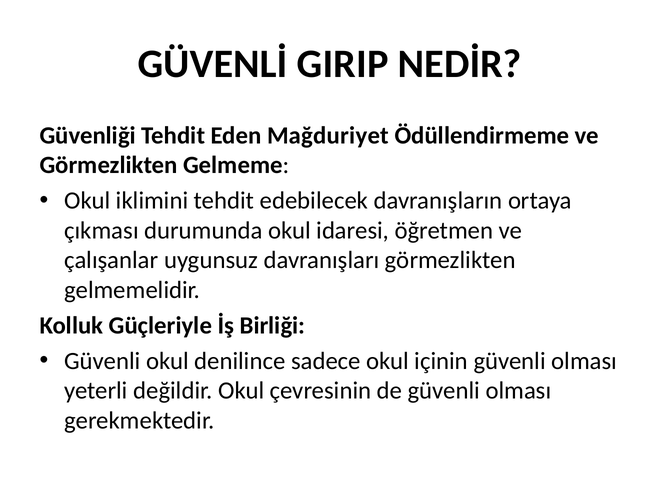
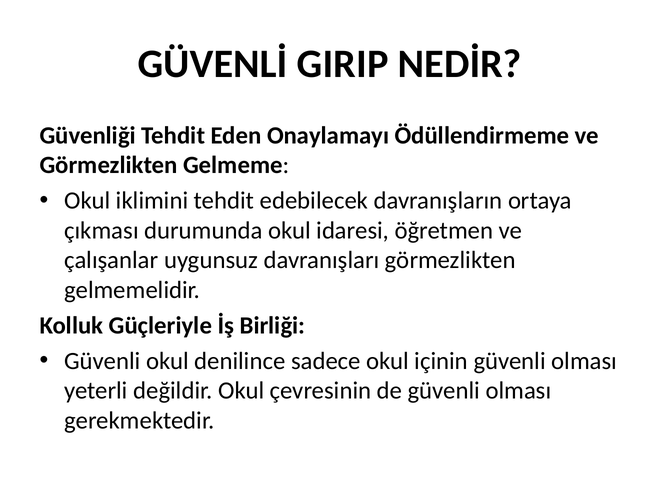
Mağduriyet: Mağduriyet -> Onaylamayı (328, 135)
